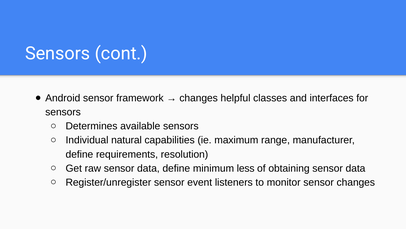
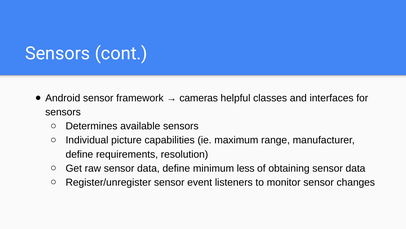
changes: changes -> cameras (199, 98)
natural: natural -> picture (126, 140)
